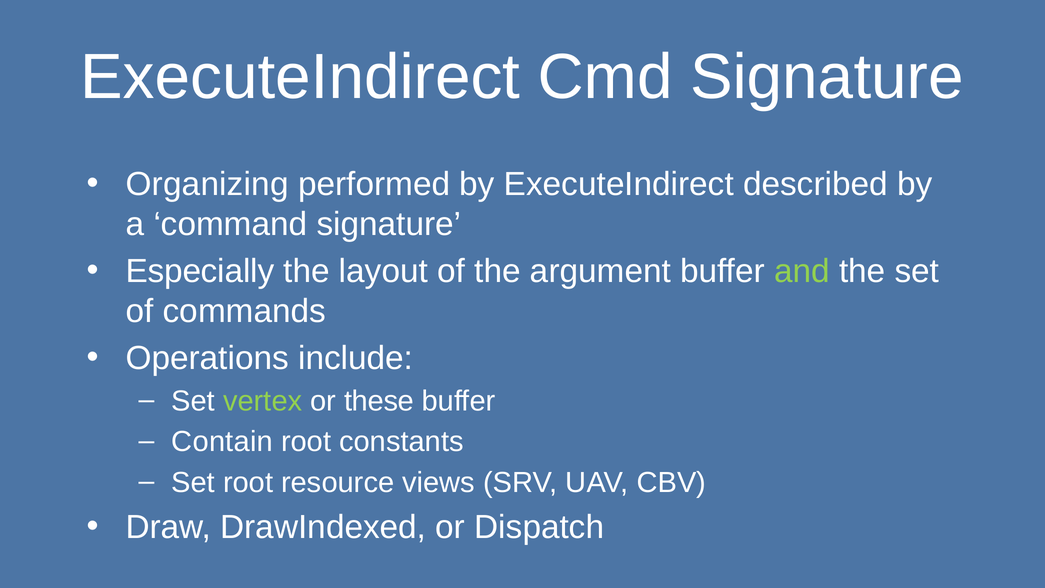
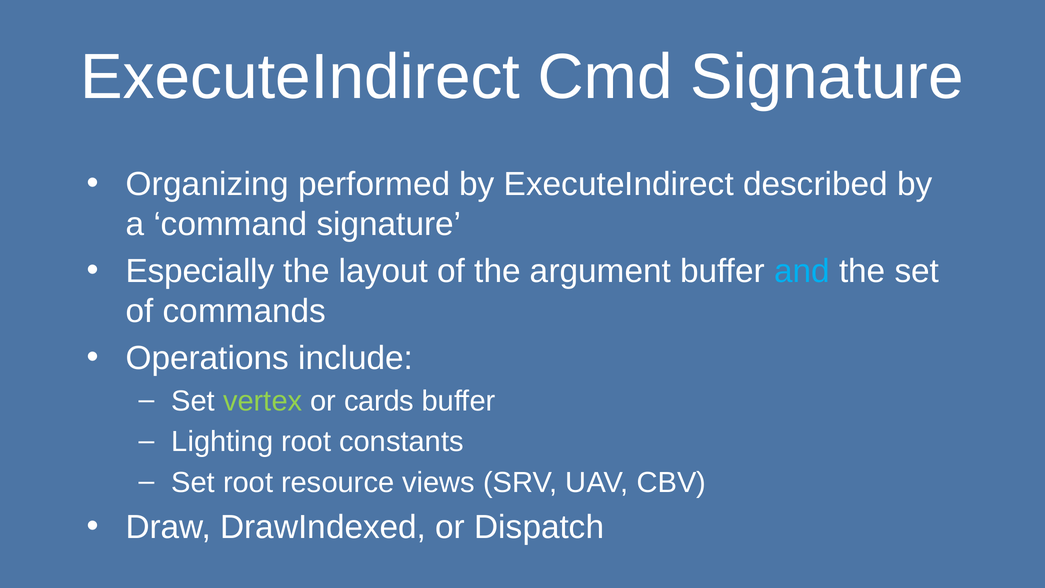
and colour: light green -> light blue (802, 271)
these: these -> cards (379, 401)
Contain: Contain -> Lighting (222, 442)
